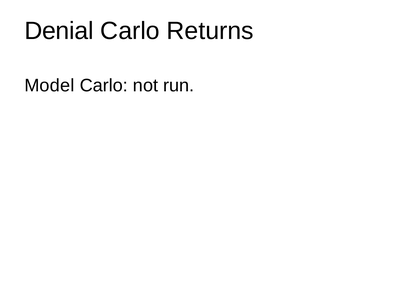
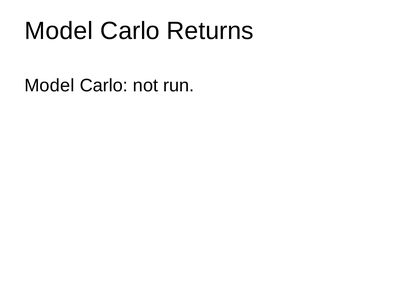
Denial: Denial -> Model (59, 31)
